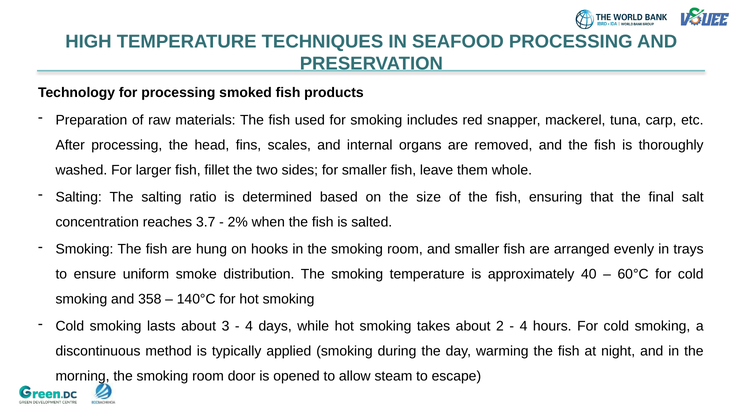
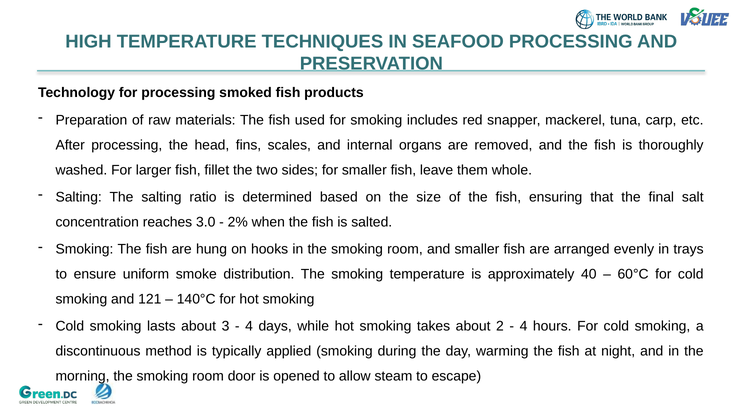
3.7: 3.7 -> 3.0 (206, 222)
358: 358 -> 121 (150, 300)
